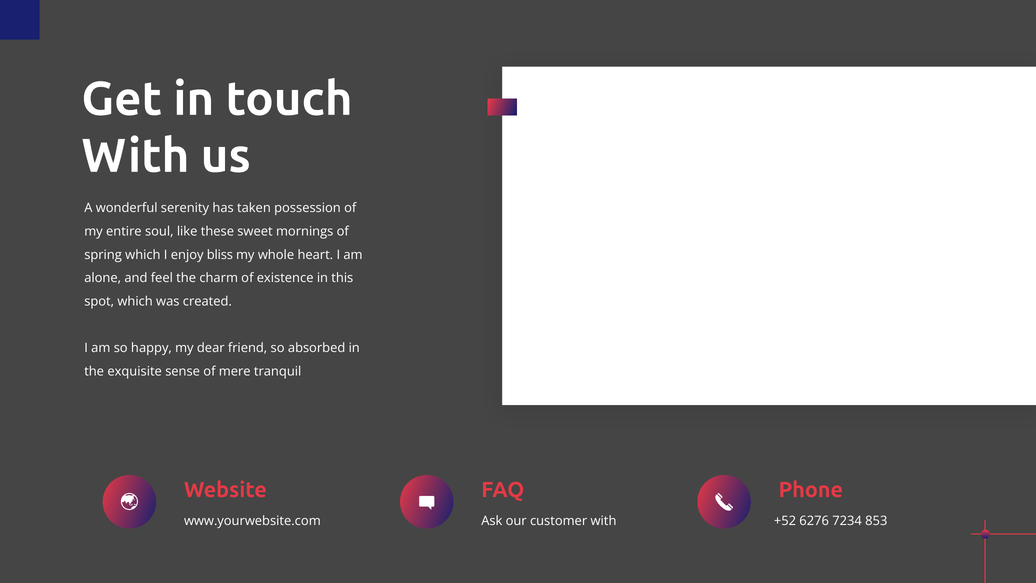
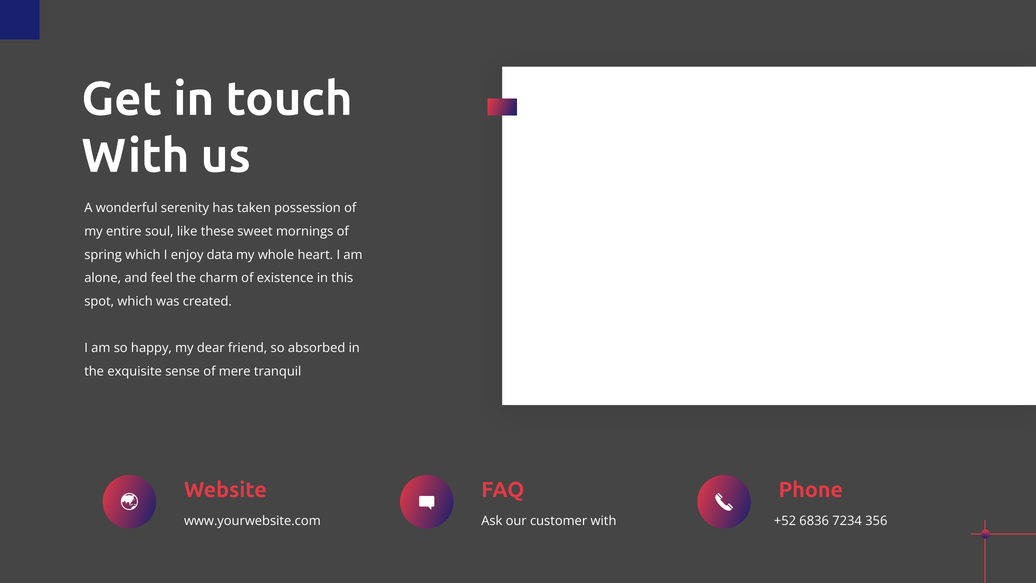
bliss: bliss -> data (220, 255)
6276: 6276 -> 6836 (814, 521)
853: 853 -> 356 (876, 521)
